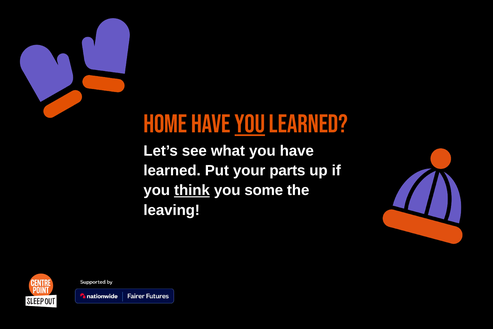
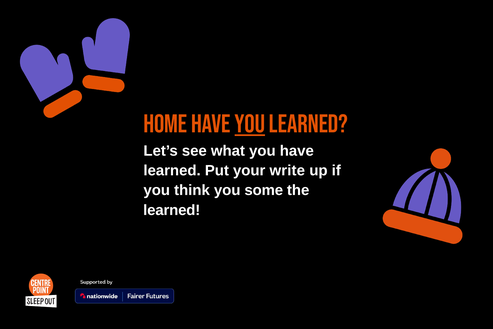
parts: parts -> write (287, 170)
think underline: present -> none (192, 190)
leaving: leaving -> learned (172, 210)
